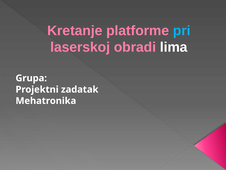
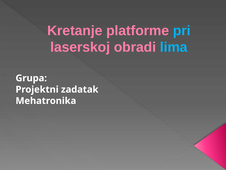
lima colour: white -> light blue (174, 47)
